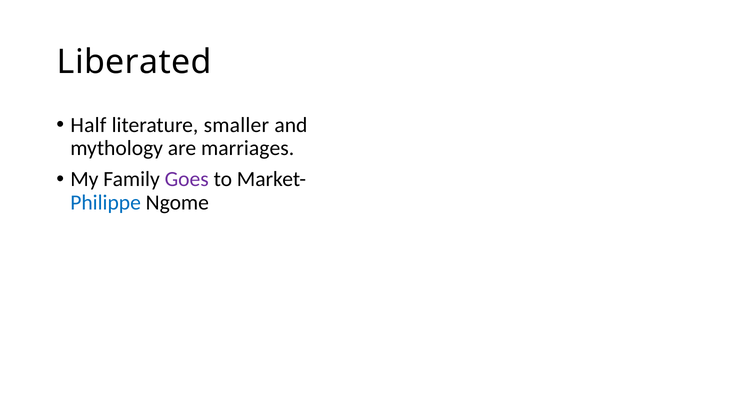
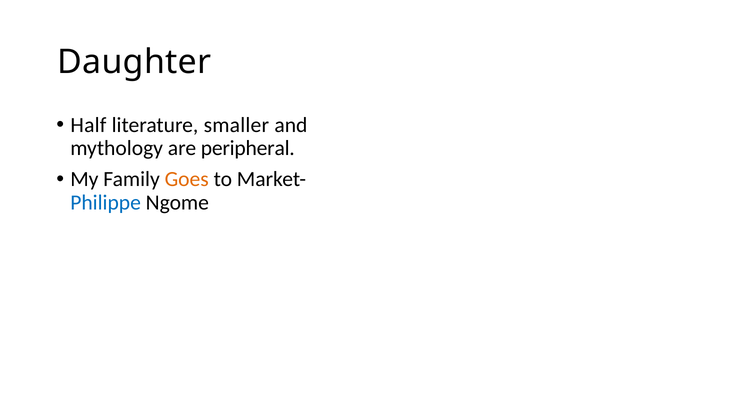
Liberated: Liberated -> Daughter (134, 62)
marriages: marriages -> peripheral (248, 148)
Goes colour: purple -> orange (187, 179)
